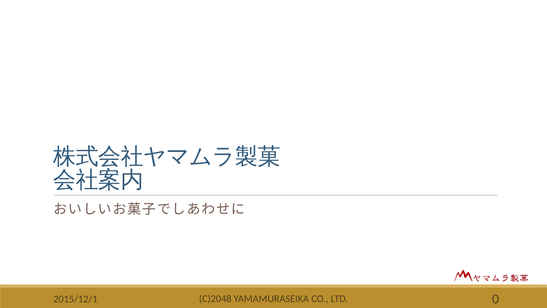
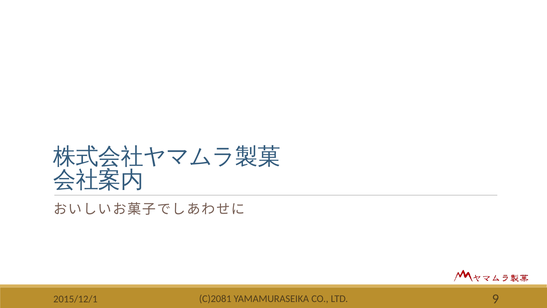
C)2048: C)2048 -> C)2081 (215, 299)
0: 0 -> 9 (495, 299)
